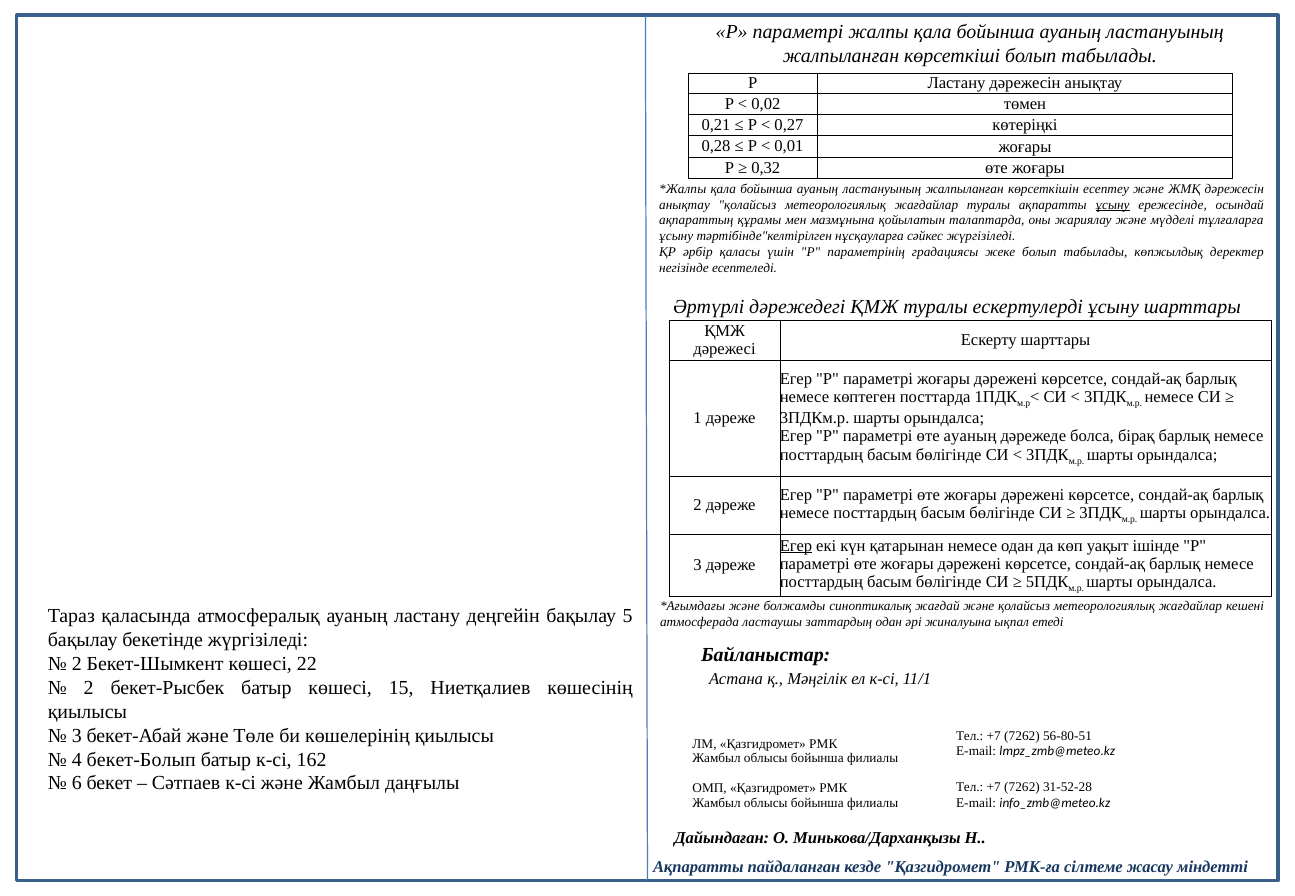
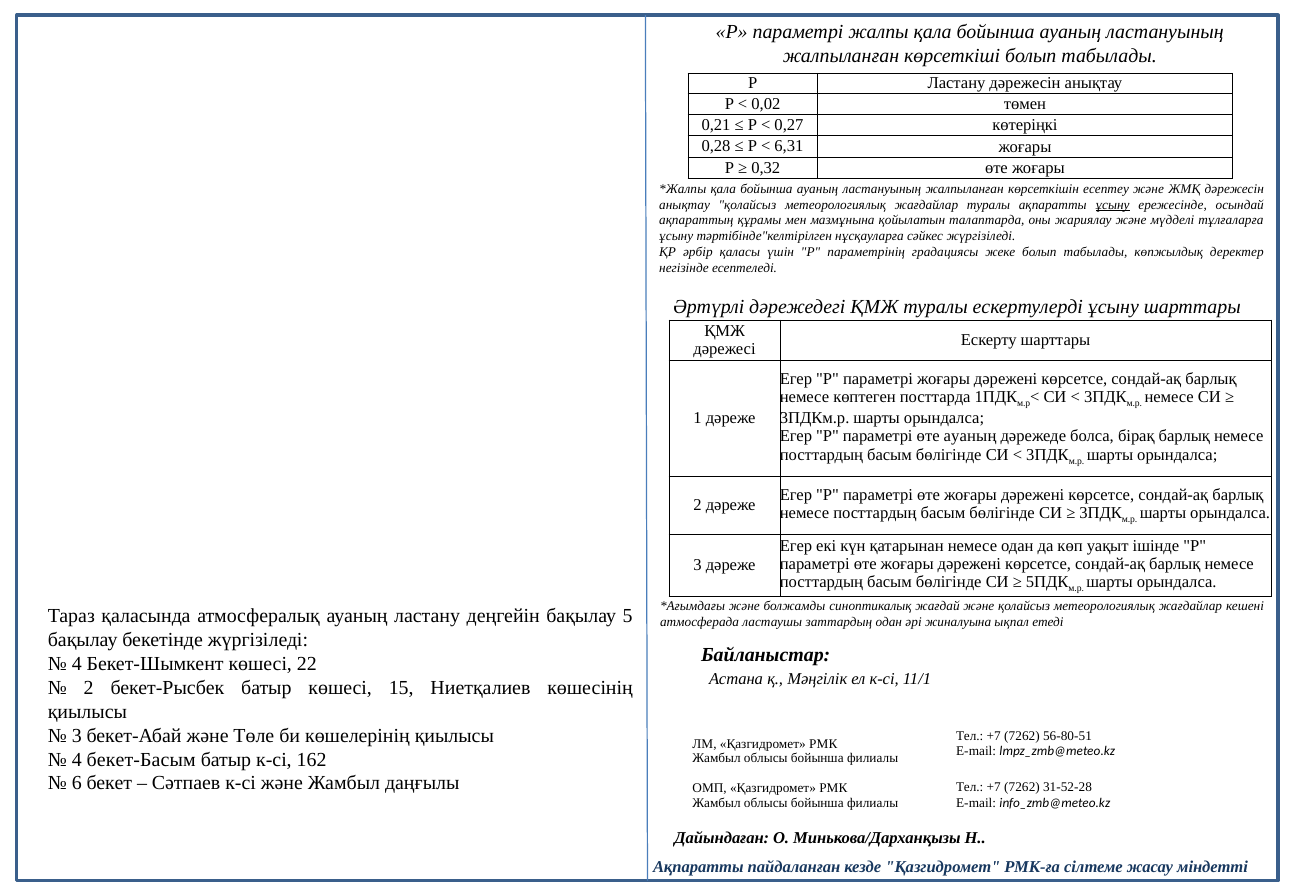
0,01: 0,01 -> 6,31 (789, 146)
Егер underline: present -> none (796, 546)
2: 2 -> 4 (77, 664)
бекет-Болып: бекет-Болып -> бекет-Басым (141, 760)
